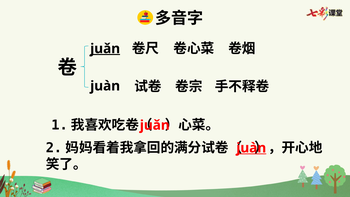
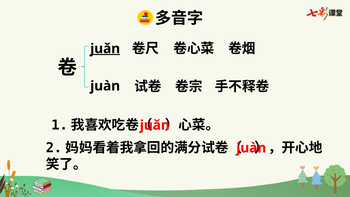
juàn underline: present -> none (251, 148)
